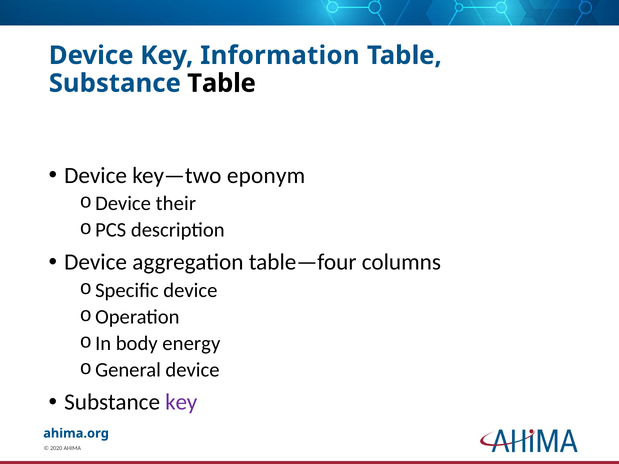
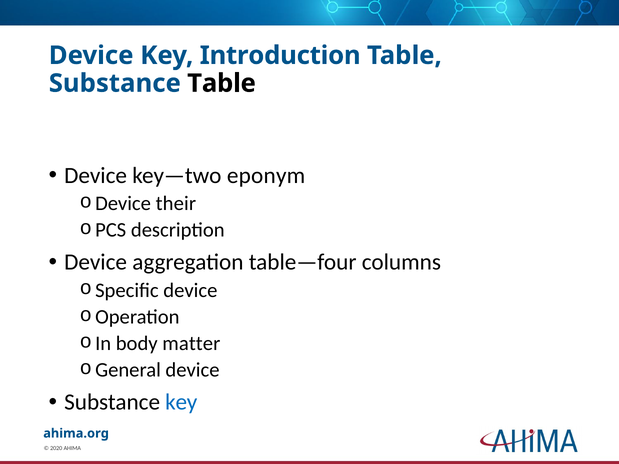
Information: Information -> Introduction (280, 55)
energy: energy -> matter (191, 344)
key colour: purple -> blue (181, 402)
